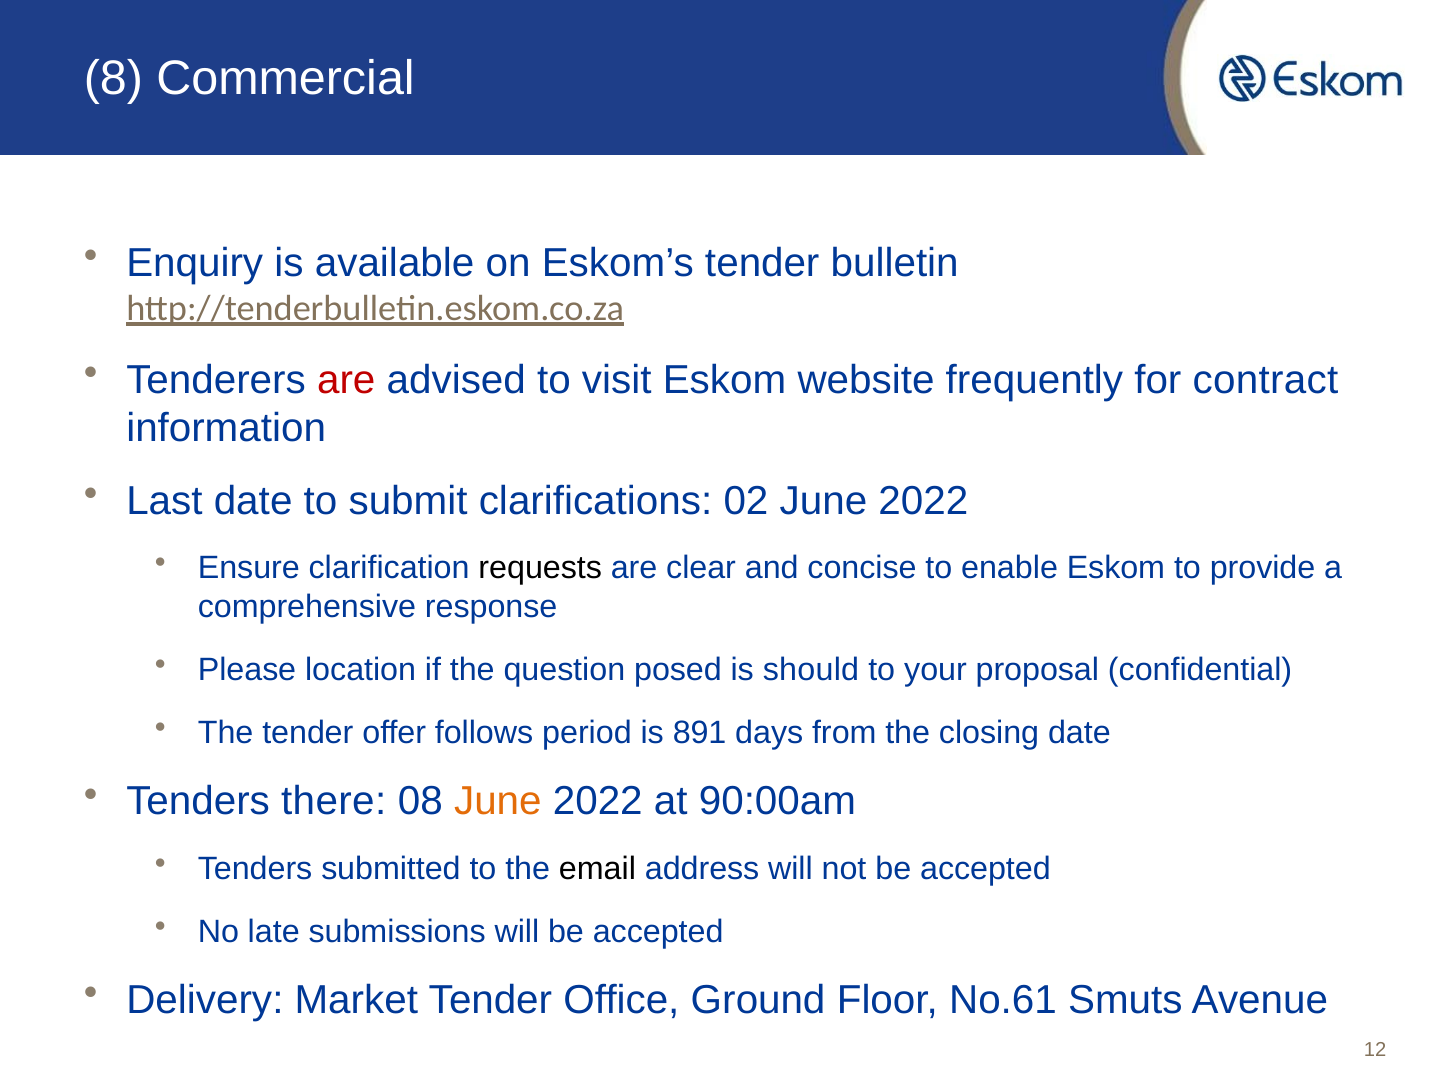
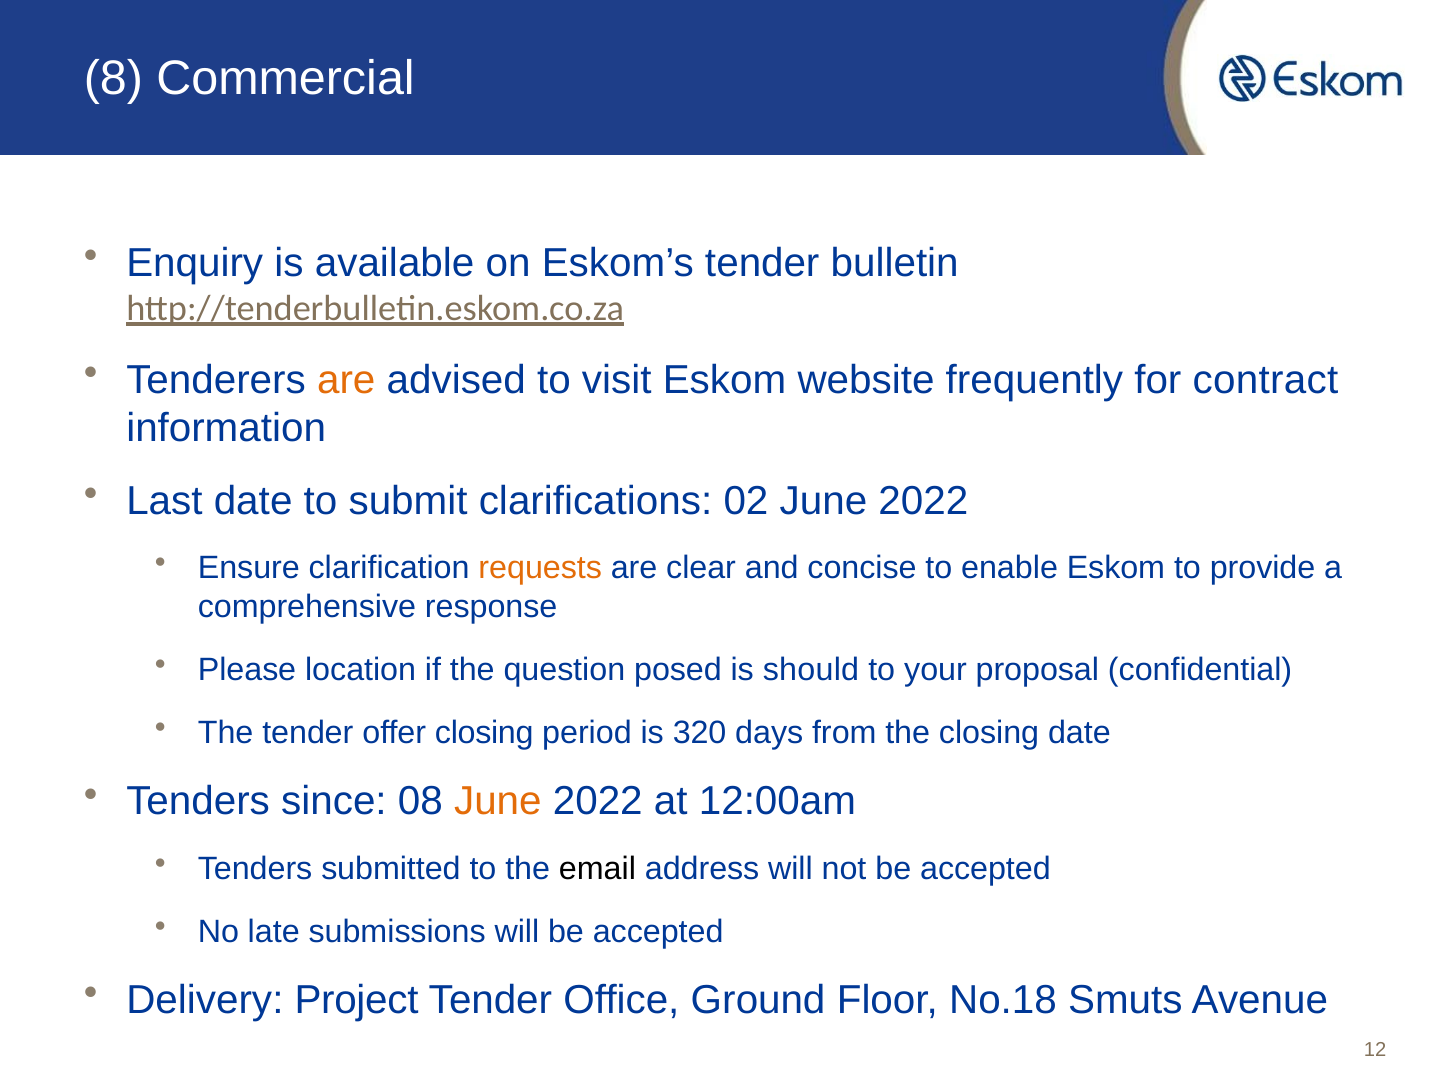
are colour: red -> orange (346, 380)
requests colour: black -> orange (540, 568)
offer follows: follows -> closing (484, 733)
891: 891 -> 320 (700, 733)
there: there -> since (334, 801)
90:00am: 90:00am -> 12:00am (777, 801)
Market: Market -> Project (356, 1000)
No.61: No.61 -> No.18 (1003, 1000)
